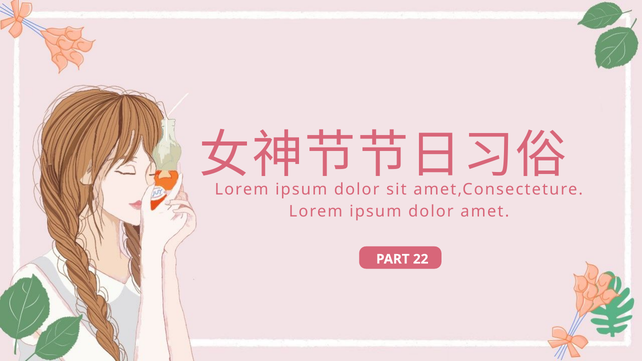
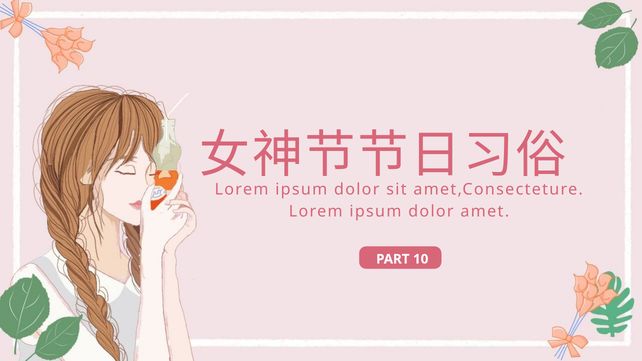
22: 22 -> 10 (421, 259)
